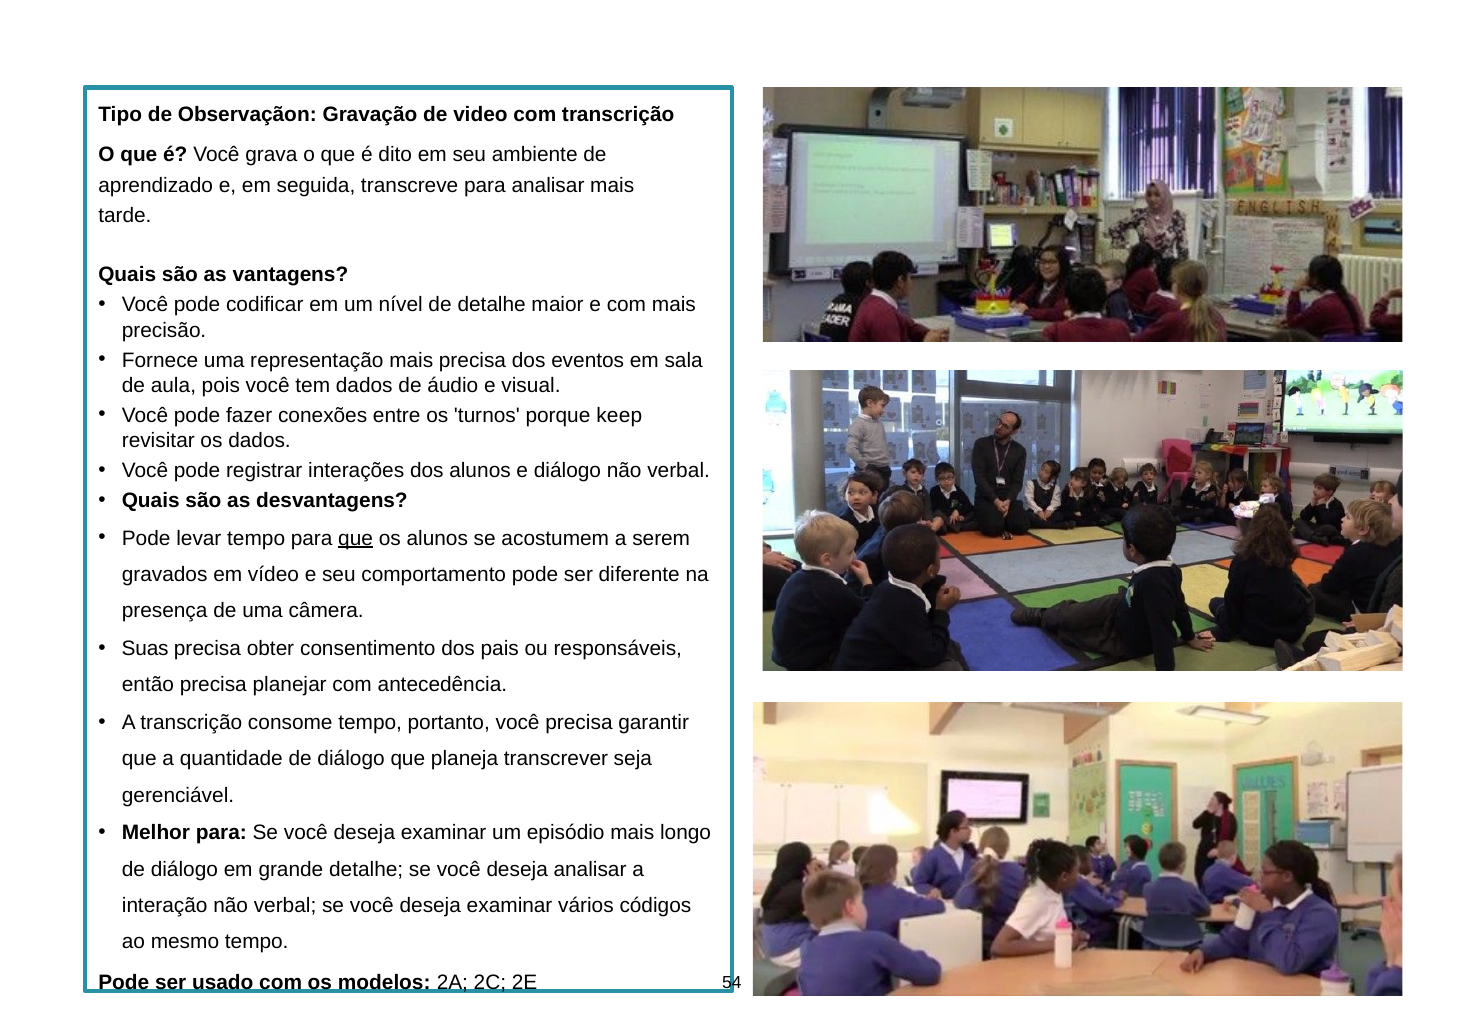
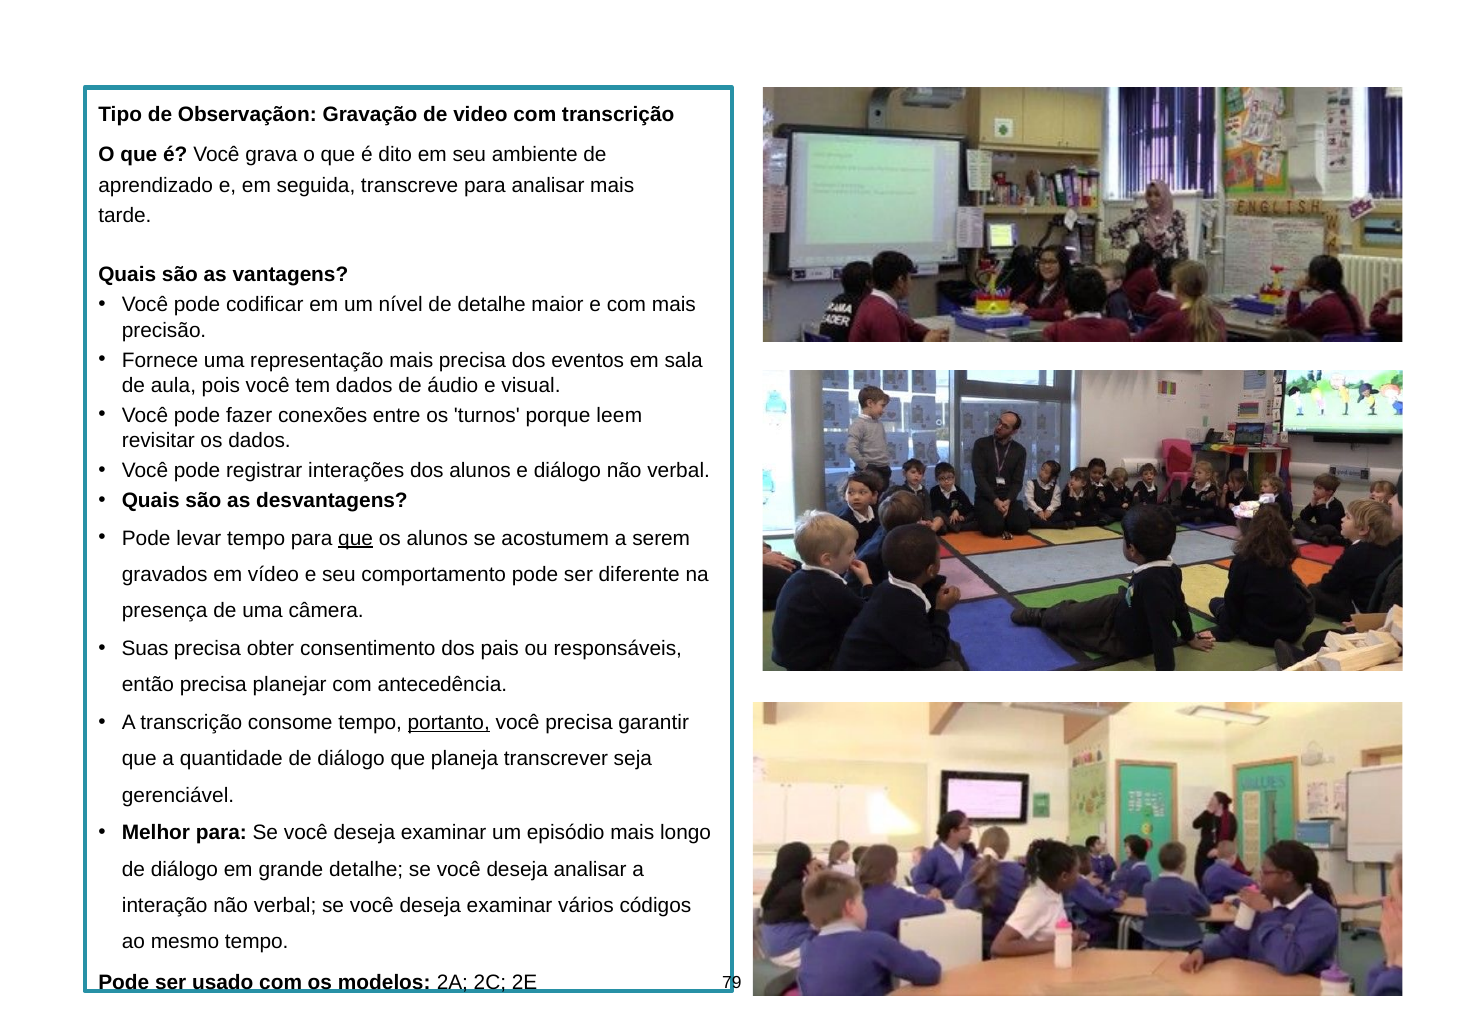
keep: keep -> leem (619, 415)
portanto underline: none -> present (449, 722)
54: 54 -> 79 (732, 982)
